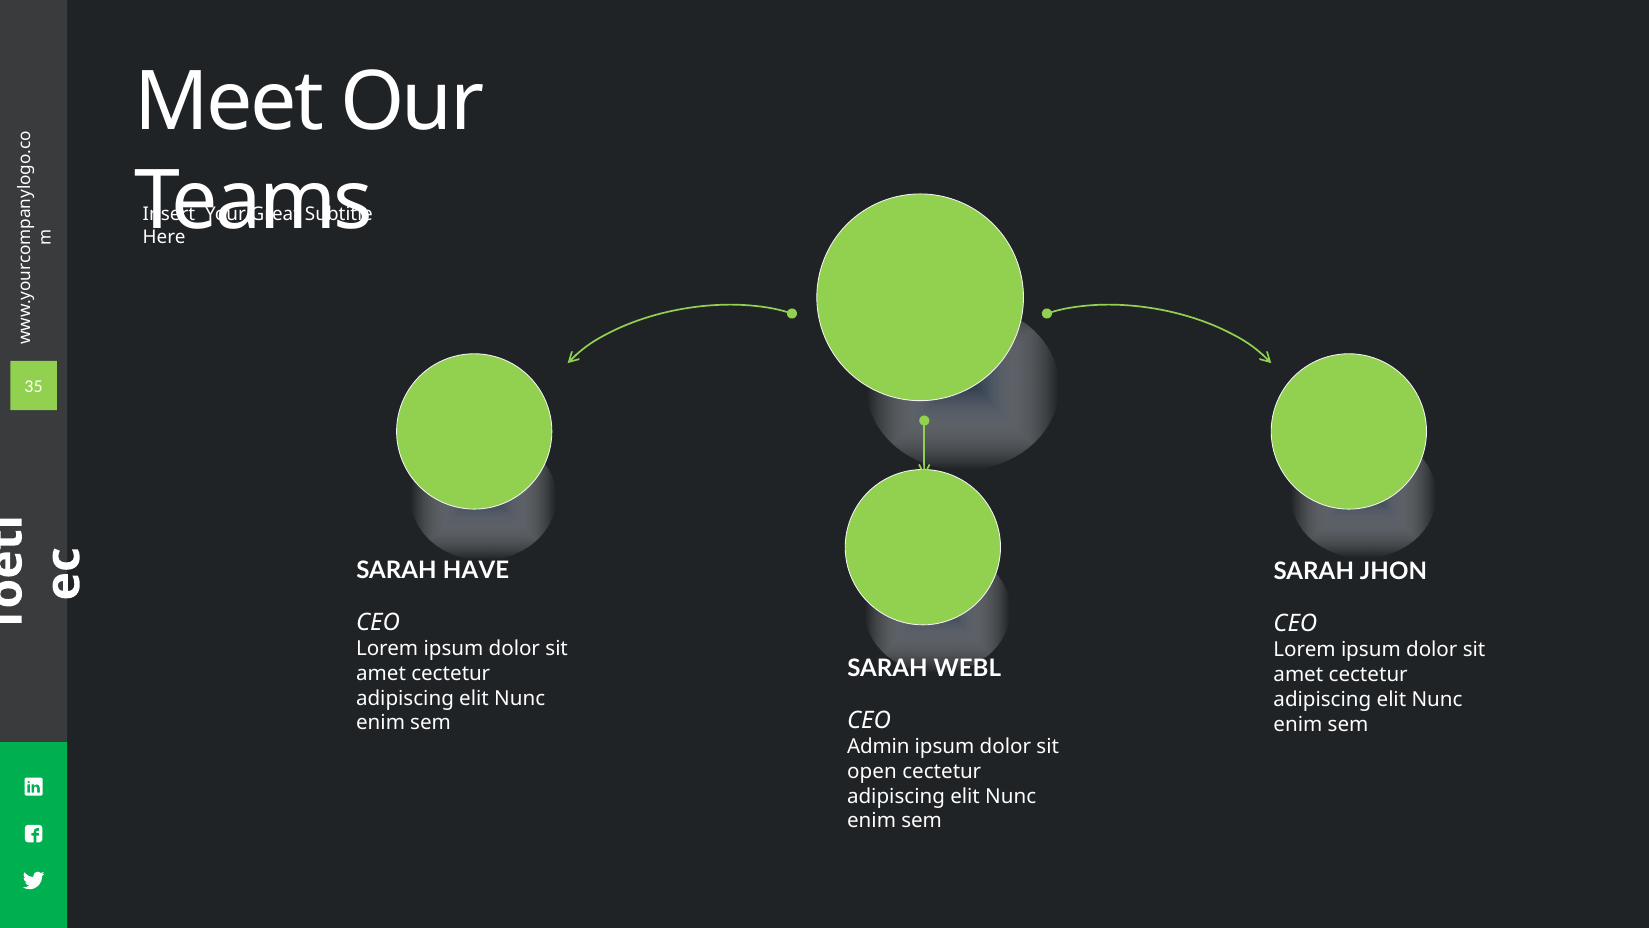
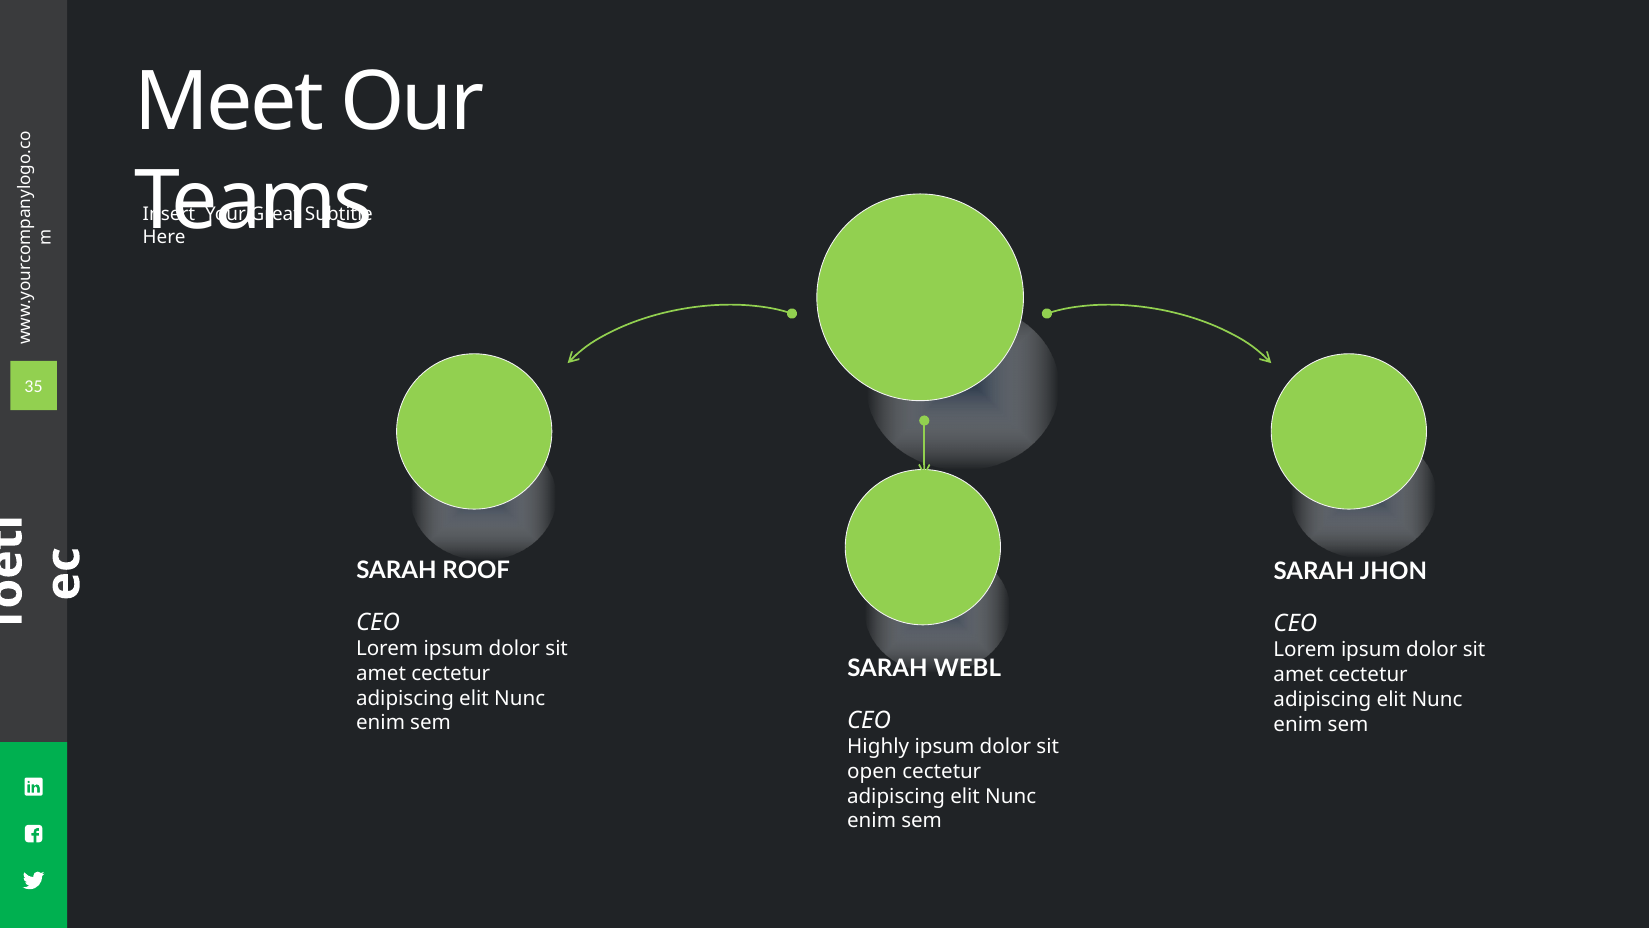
HAVE: HAVE -> ROOF (476, 570)
Admin: Admin -> Highly (878, 746)
